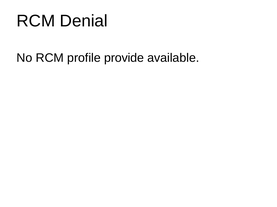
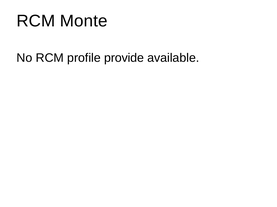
Denial: Denial -> Monte (84, 21)
